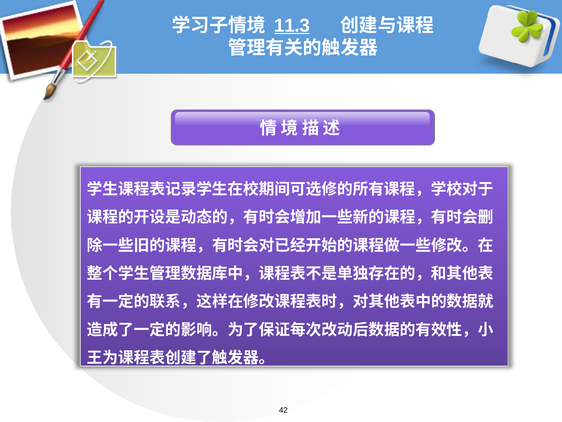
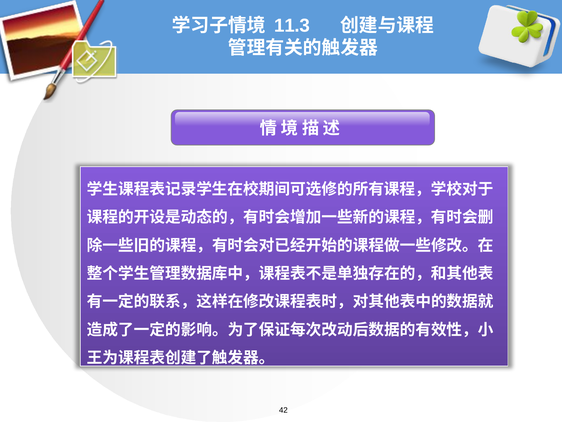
11.3 underline: present -> none (292, 25)
